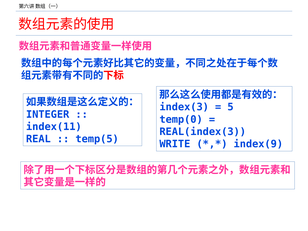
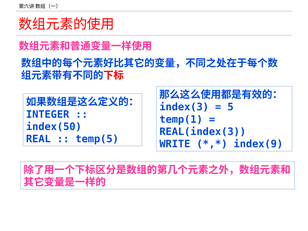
temp(0: temp(0 -> temp(1 (181, 119)
index(11: index(11 -> index(50 (54, 127)
